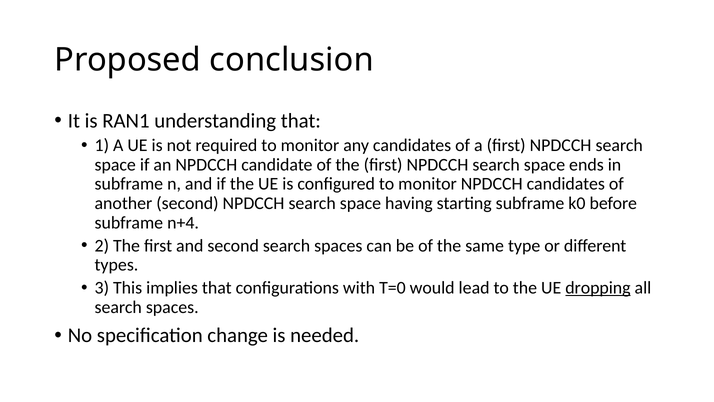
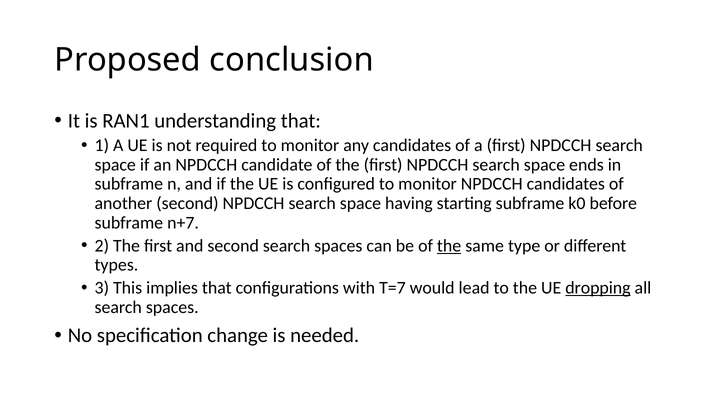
n+4: n+4 -> n+7 (183, 222)
the underline: none -> present (449, 245)
T=0: T=0 -> T=7 (392, 288)
